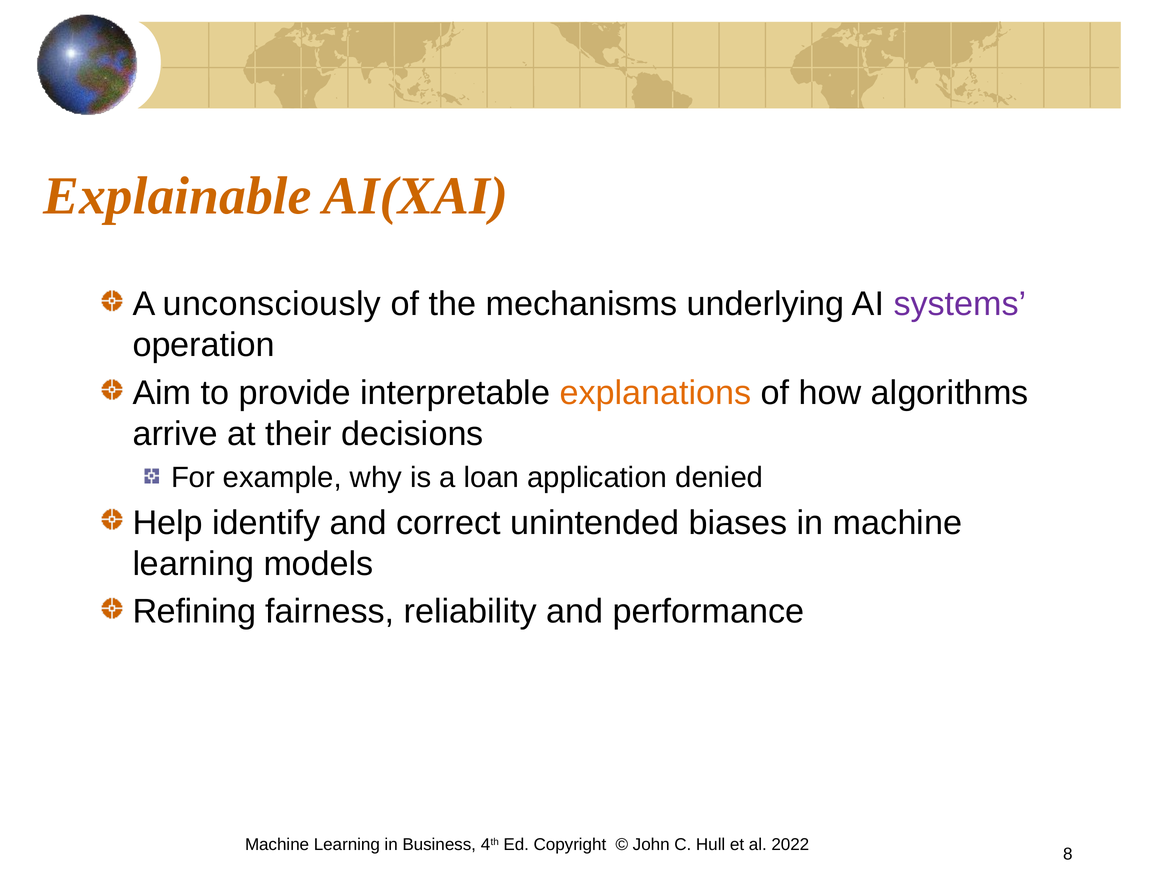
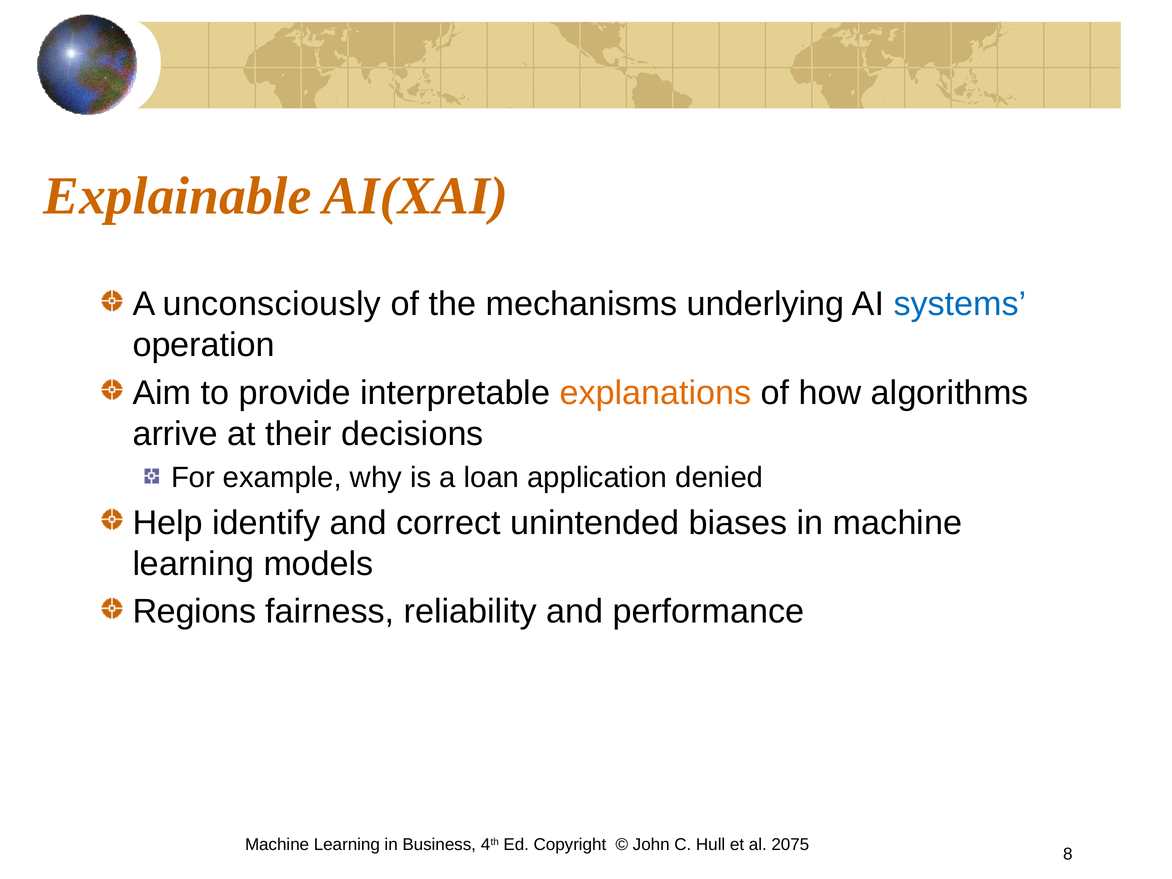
systems colour: purple -> blue (960, 304)
Refining: Refining -> Regions (194, 612)
2022: 2022 -> 2075 (790, 845)
